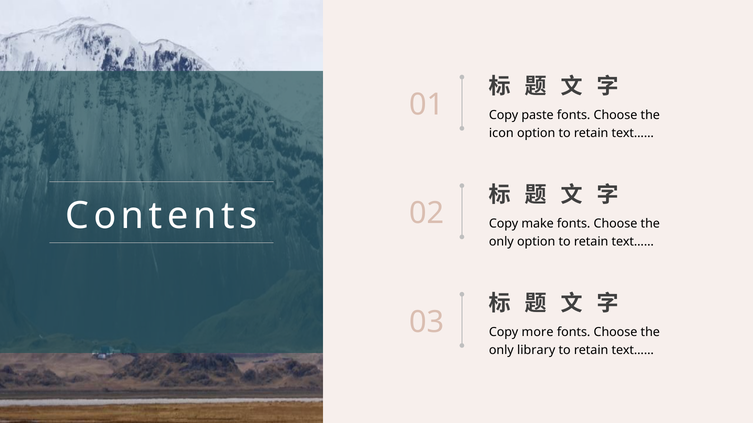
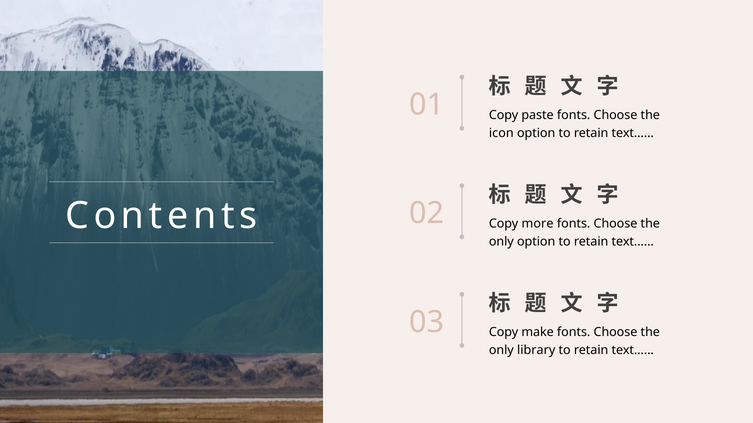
make: make -> more (538, 224)
more: more -> make (538, 333)
